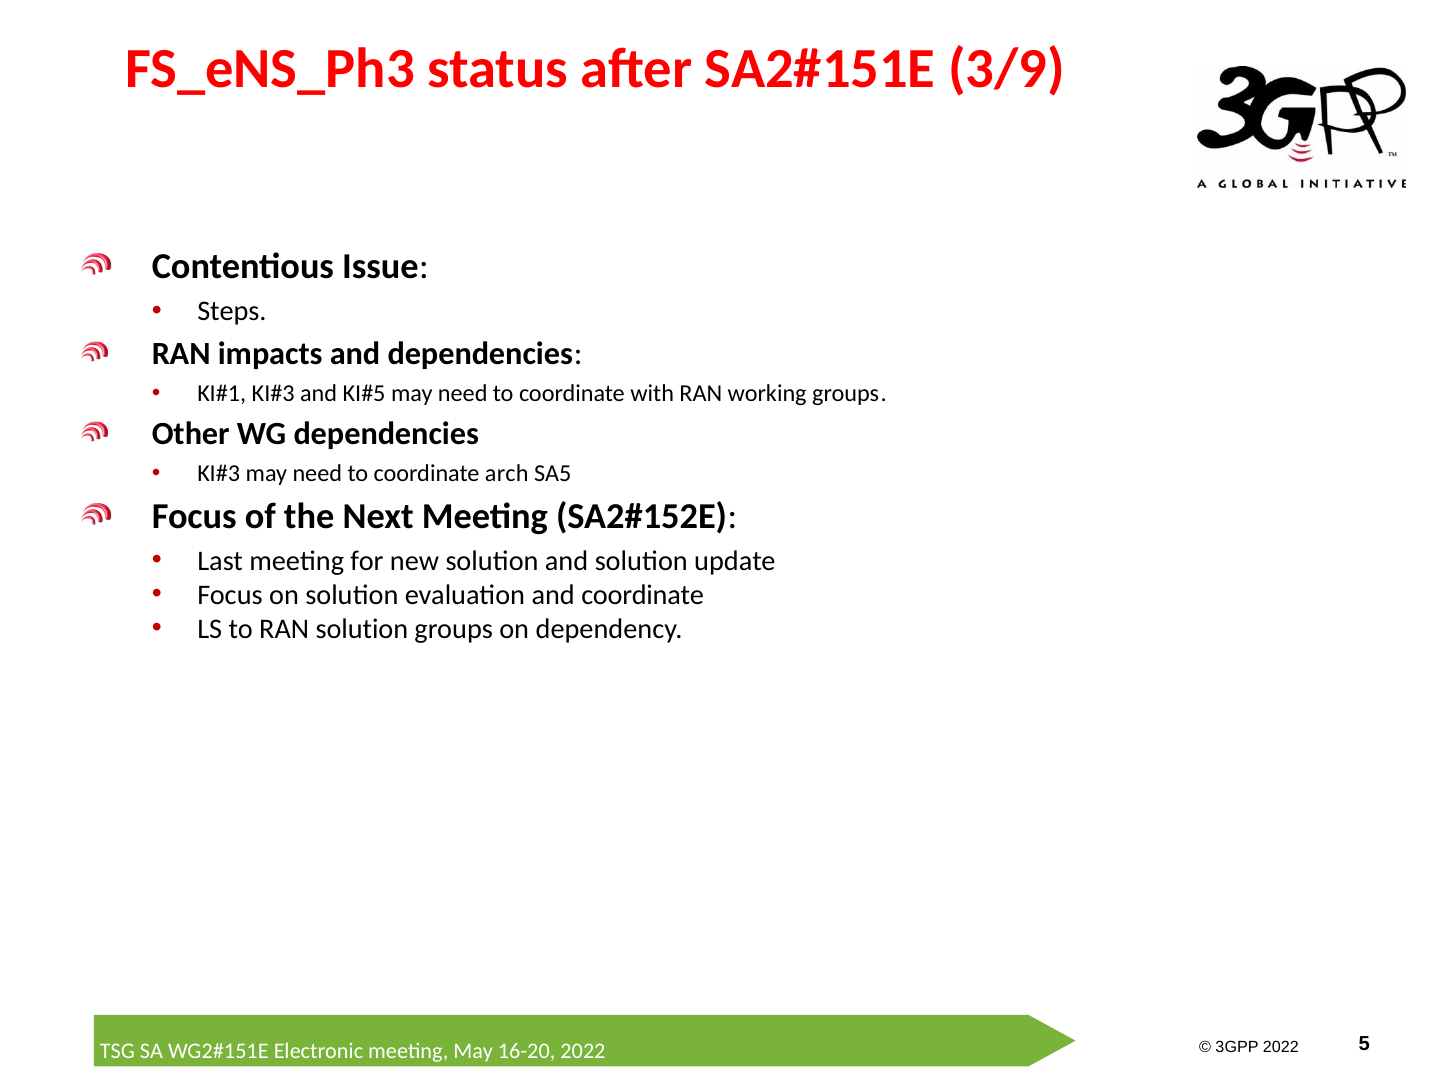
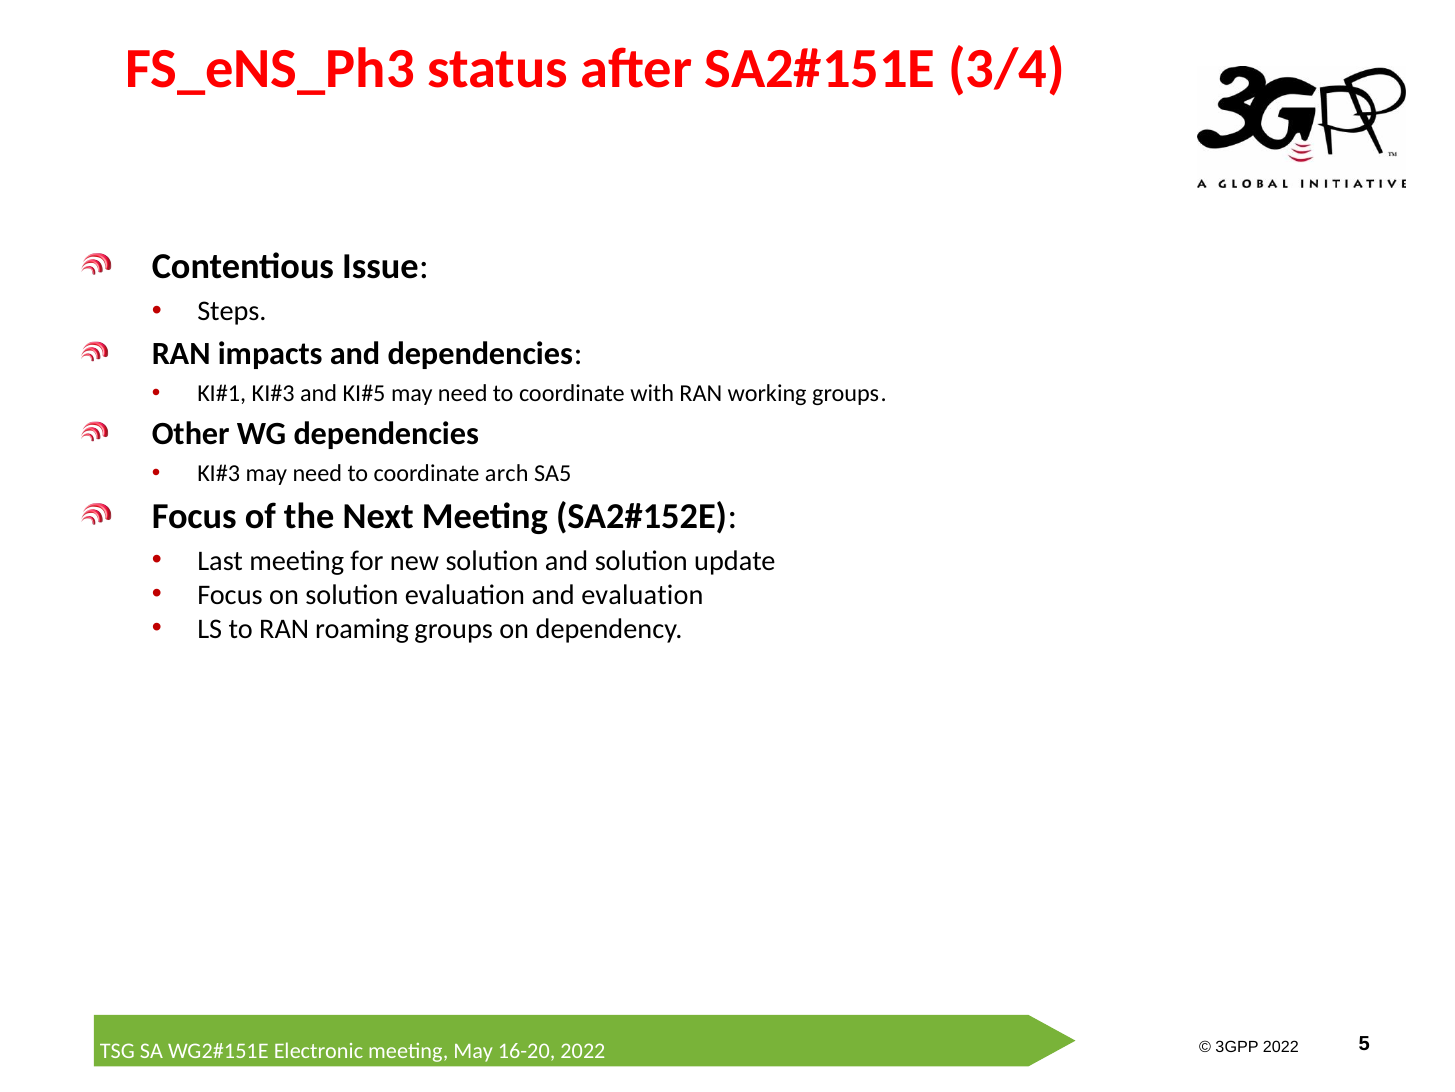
3/9: 3/9 -> 3/4 (1007, 69)
and coordinate: coordinate -> evaluation (642, 595)
RAN solution: solution -> roaming (362, 629)
